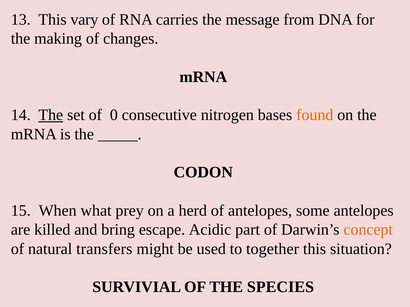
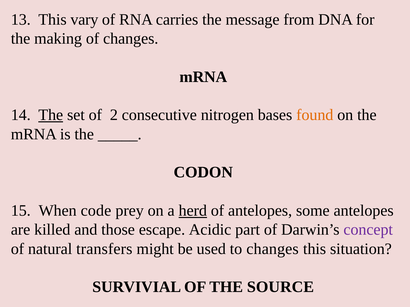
0: 0 -> 2 (114, 115)
what: what -> code (96, 211)
herd underline: none -> present (193, 211)
bring: bring -> those (118, 230)
concept colour: orange -> purple (368, 230)
to together: together -> changes (273, 249)
SPECIES: SPECIES -> SOURCE (280, 288)
